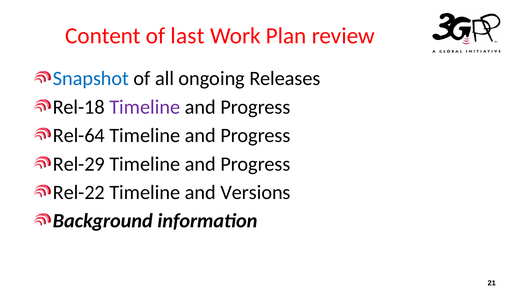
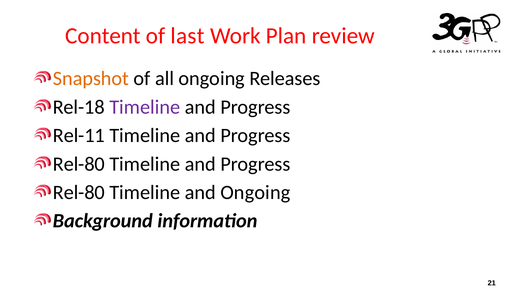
Snapshot colour: blue -> orange (91, 78)
Rel-64: Rel-64 -> Rel-11 (79, 135)
Rel-29: Rel-29 -> Rel-80 (79, 164)
Rel-22: Rel-22 -> Rel-80 (79, 192)
and Versions: Versions -> Ongoing (255, 192)
